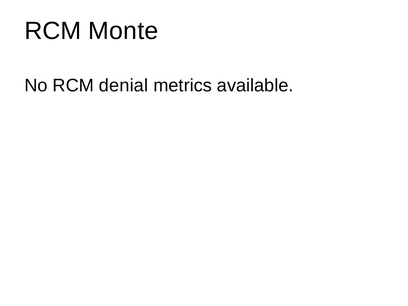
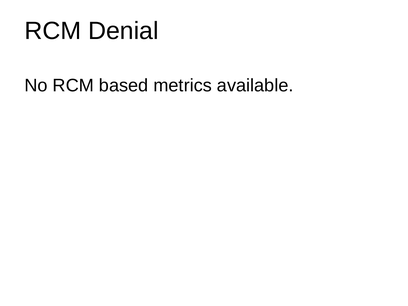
Monte: Monte -> Denial (123, 31)
denial: denial -> based (124, 86)
